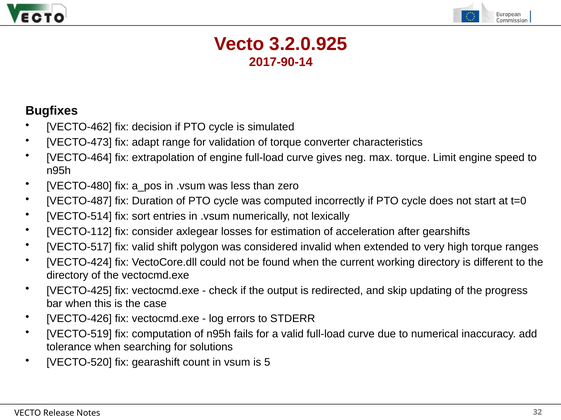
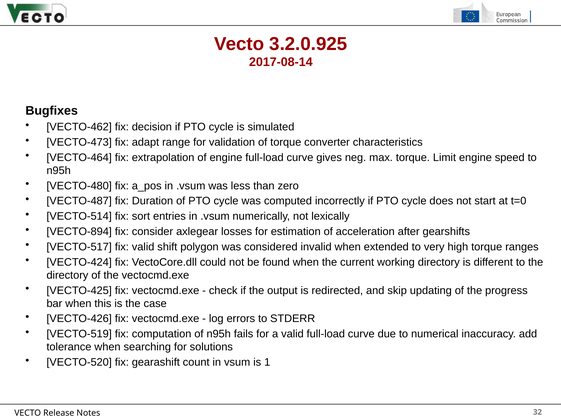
2017-90-14: 2017-90-14 -> 2017-08-14 (281, 62)
VECTO-112: VECTO-112 -> VECTO-894 (79, 232)
5: 5 -> 1 (267, 363)
